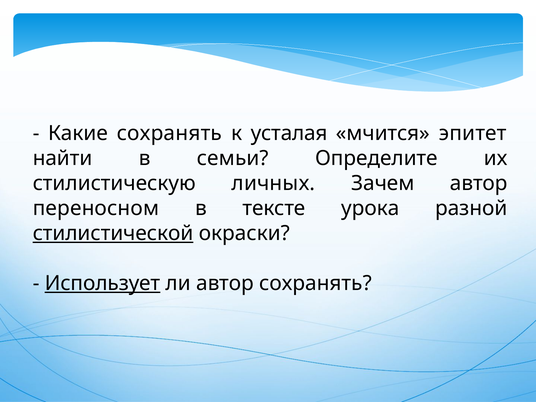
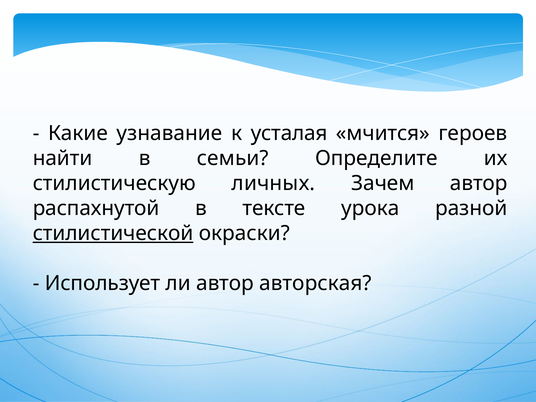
Какие сохранять: сохранять -> узнавание (169, 133)
эпитет: эпитет -> героев (473, 133)
переносном: переносном -> распахнутой (96, 208)
Использует underline: present -> none (103, 283)
автор сохранять: сохранять -> авторская (315, 283)
